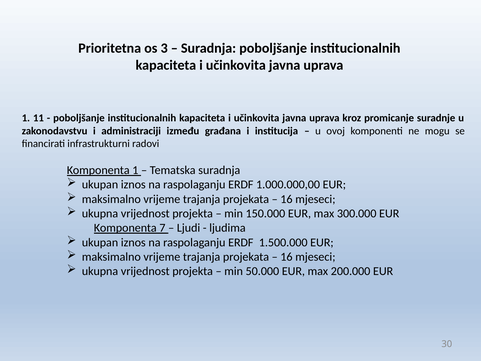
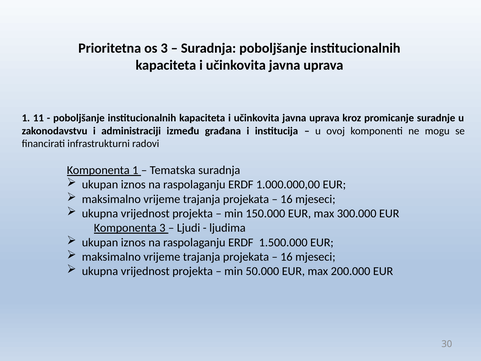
Komponenta 7: 7 -> 3 (162, 228)
